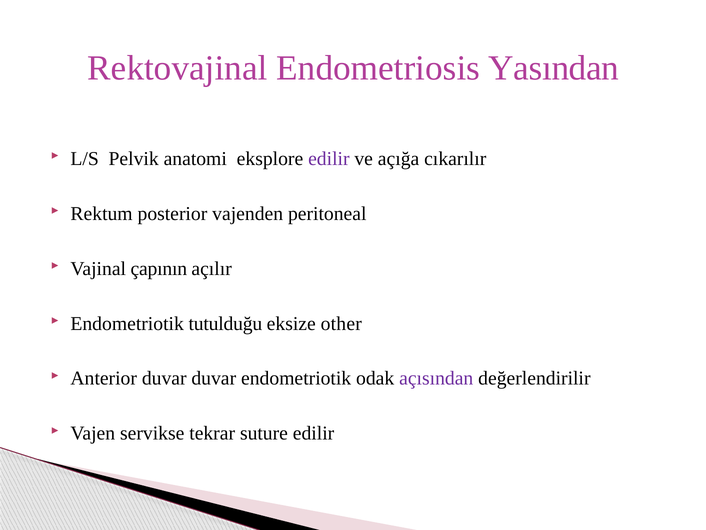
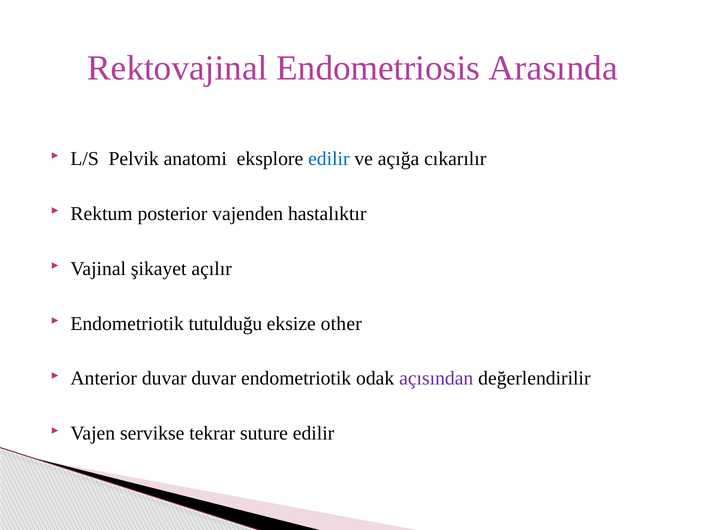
Yasından: Yasından -> Arasında (553, 68)
edilir colour: purple -> blue (329, 158)
peritoneal: peritoneal -> hastalıktır (327, 213)
çapının: çapının -> şikayet (159, 268)
